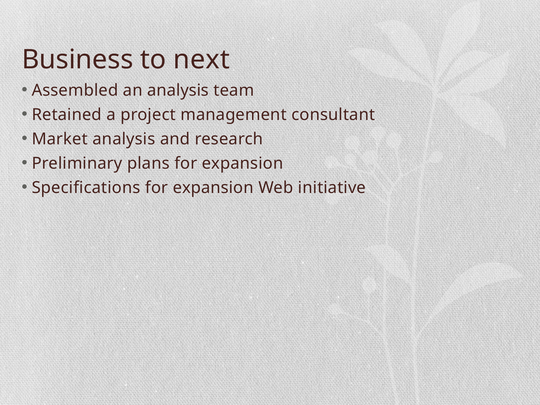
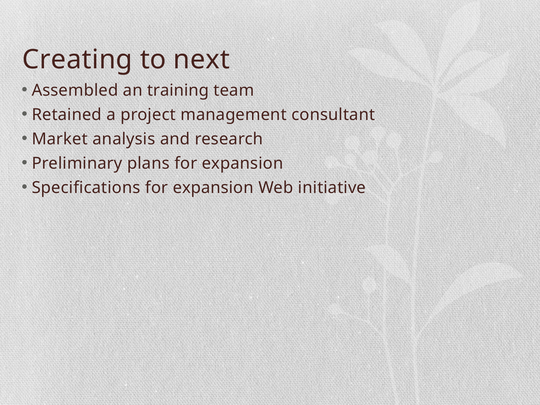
Business: Business -> Creating (77, 59)
an analysis: analysis -> training (178, 90)
